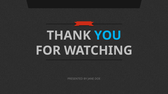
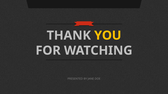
YOU colour: light blue -> yellow (108, 36)
